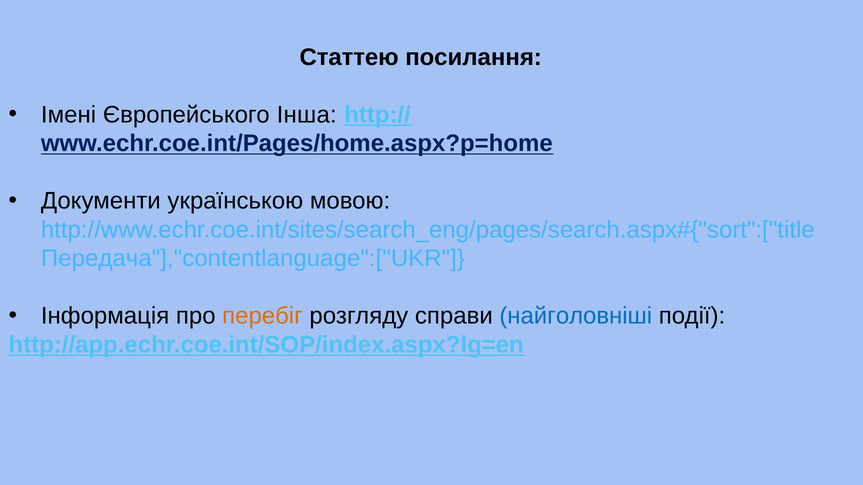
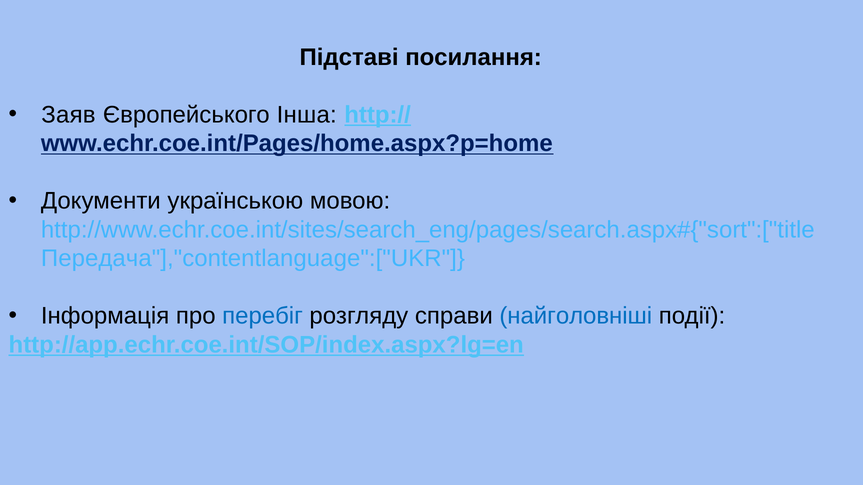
Статтею: Статтею -> Підставі (349, 57)
Імені: Імені -> Заяв (68, 115)
перебіг colour: orange -> blue (263, 316)
